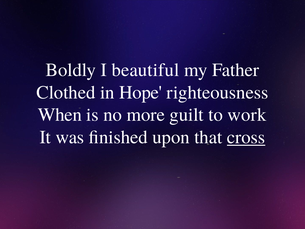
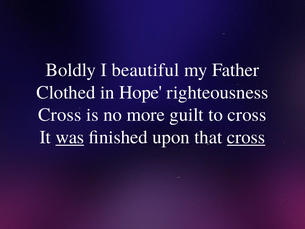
When: When -> Cross (60, 115)
to work: work -> cross (247, 115)
was underline: none -> present (70, 137)
